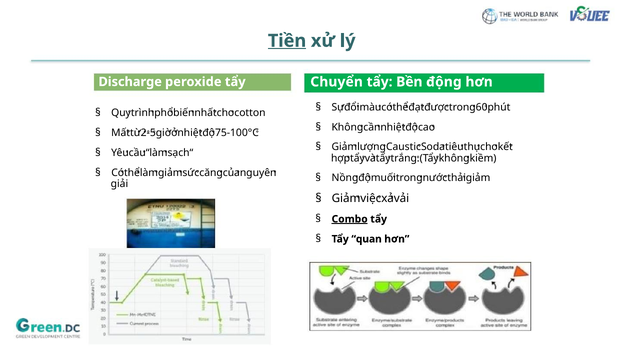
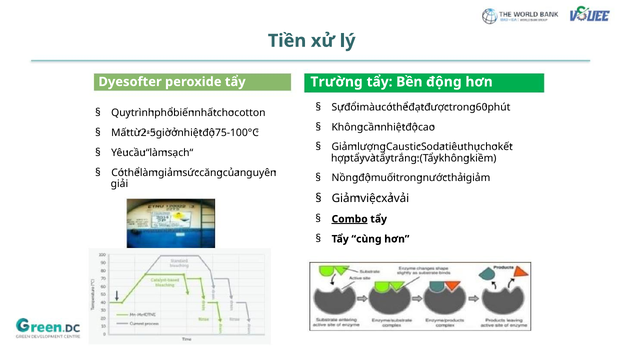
Tiền underline: present -> none (287, 41)
Discharge: Discharge -> Dyesofter (130, 82)
Chuyển: Chuyển -> Trường (337, 82)
quan: quan -> cùng (366, 239)
